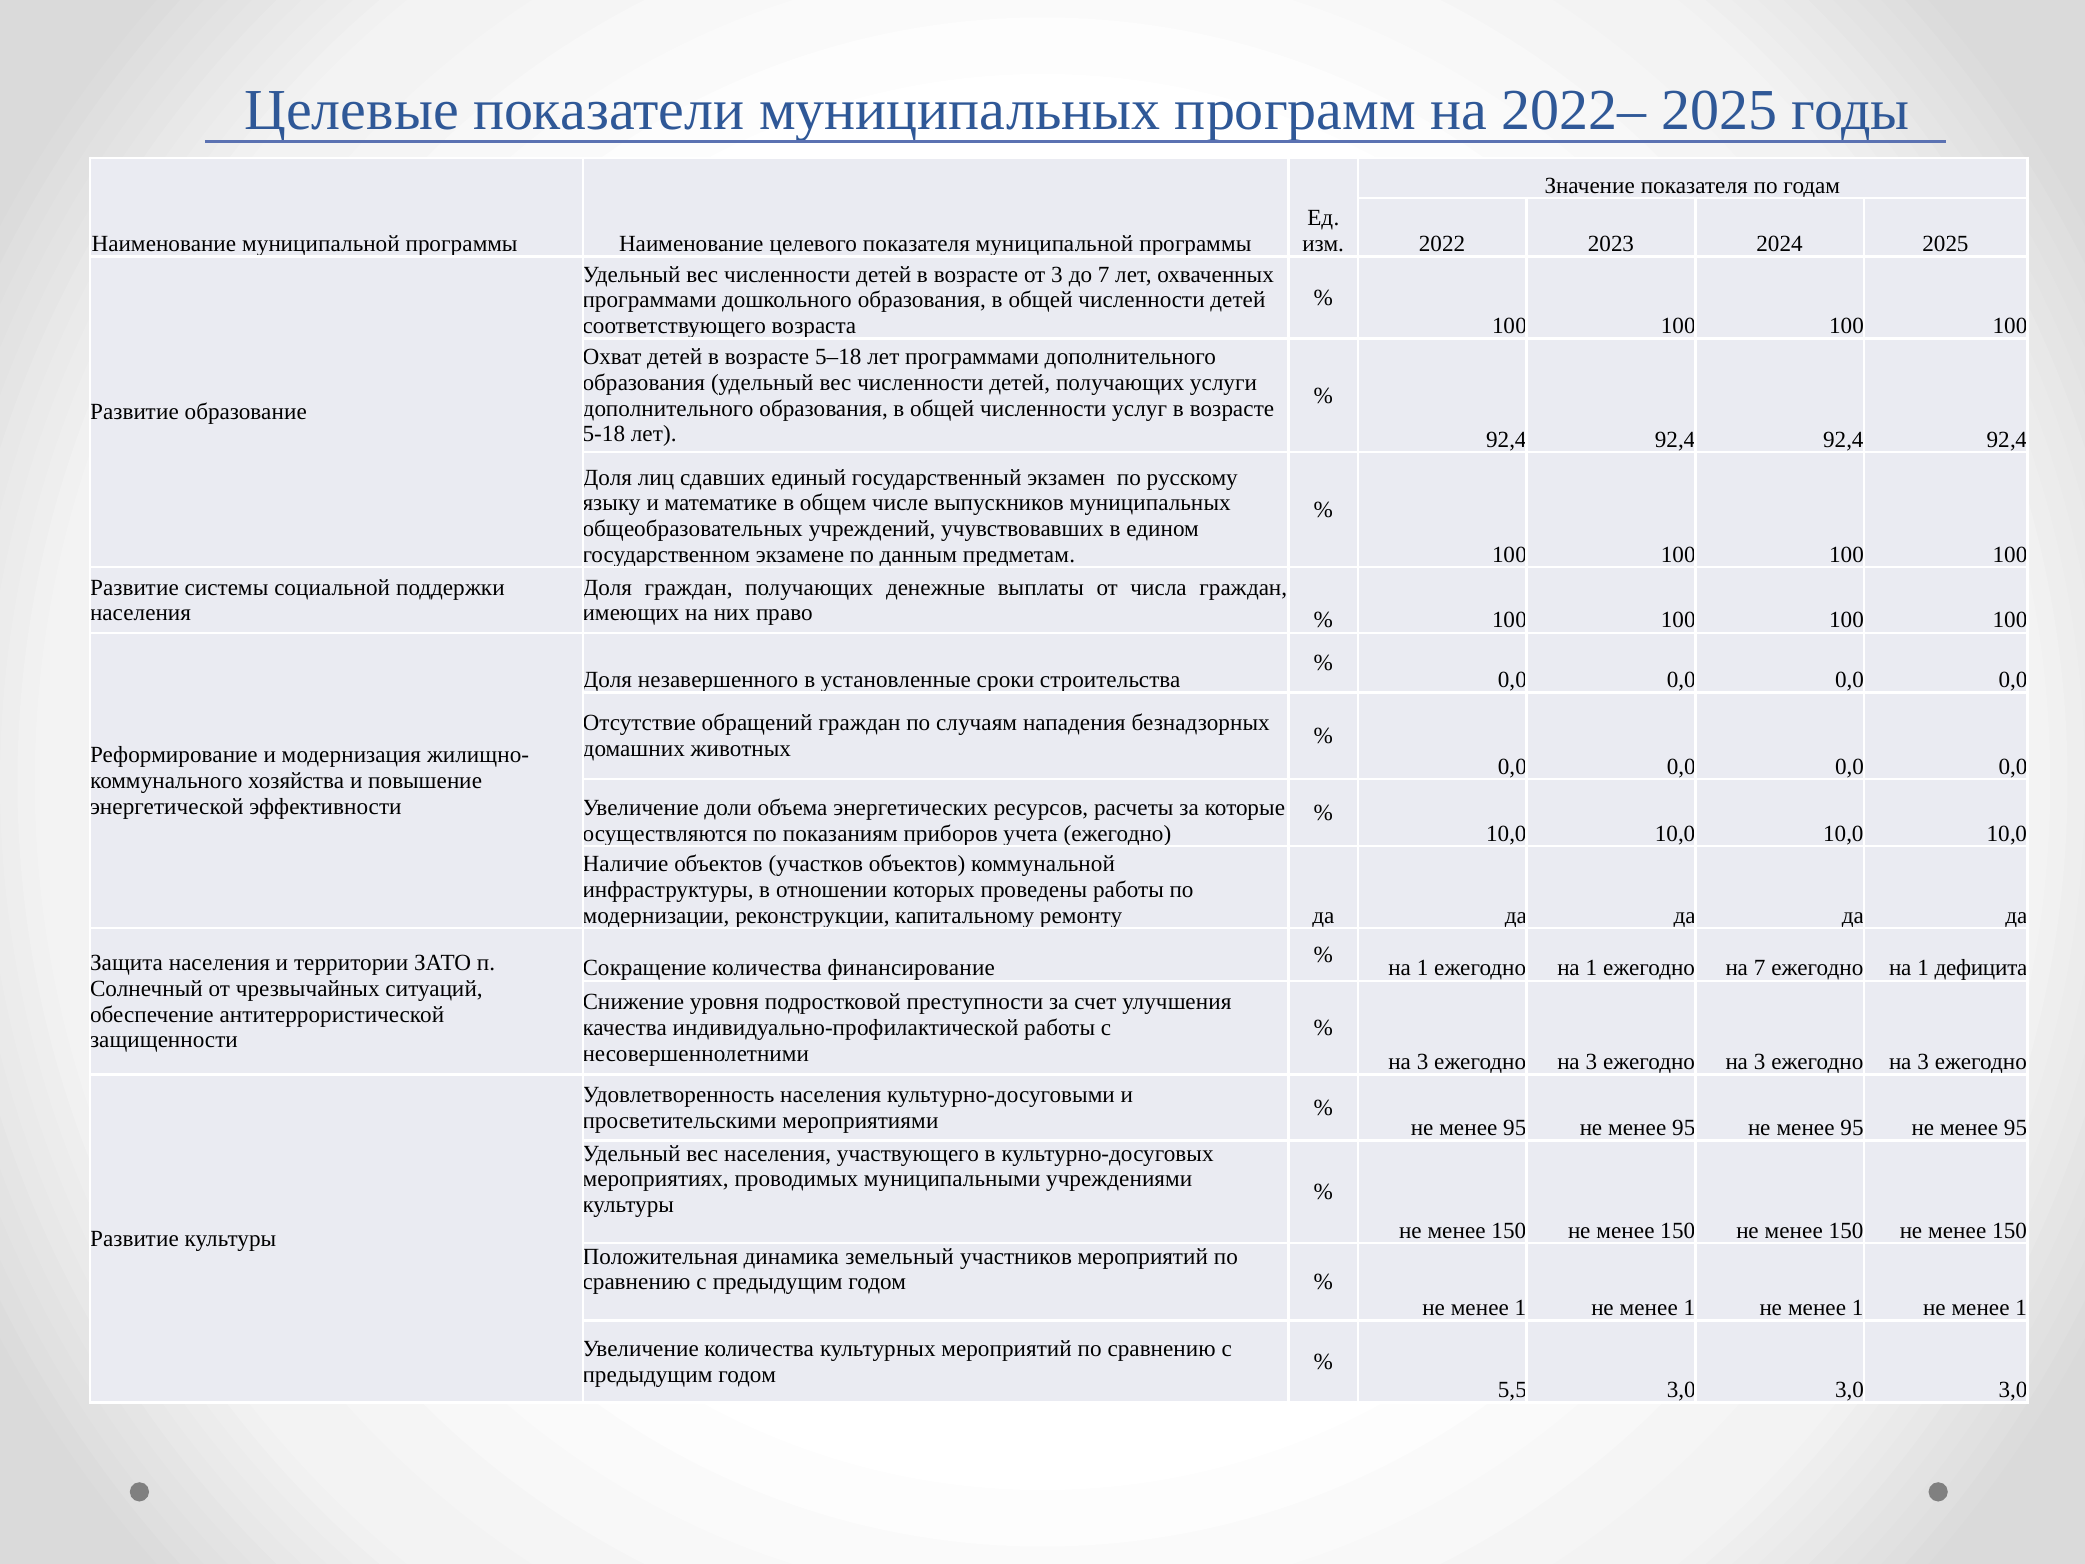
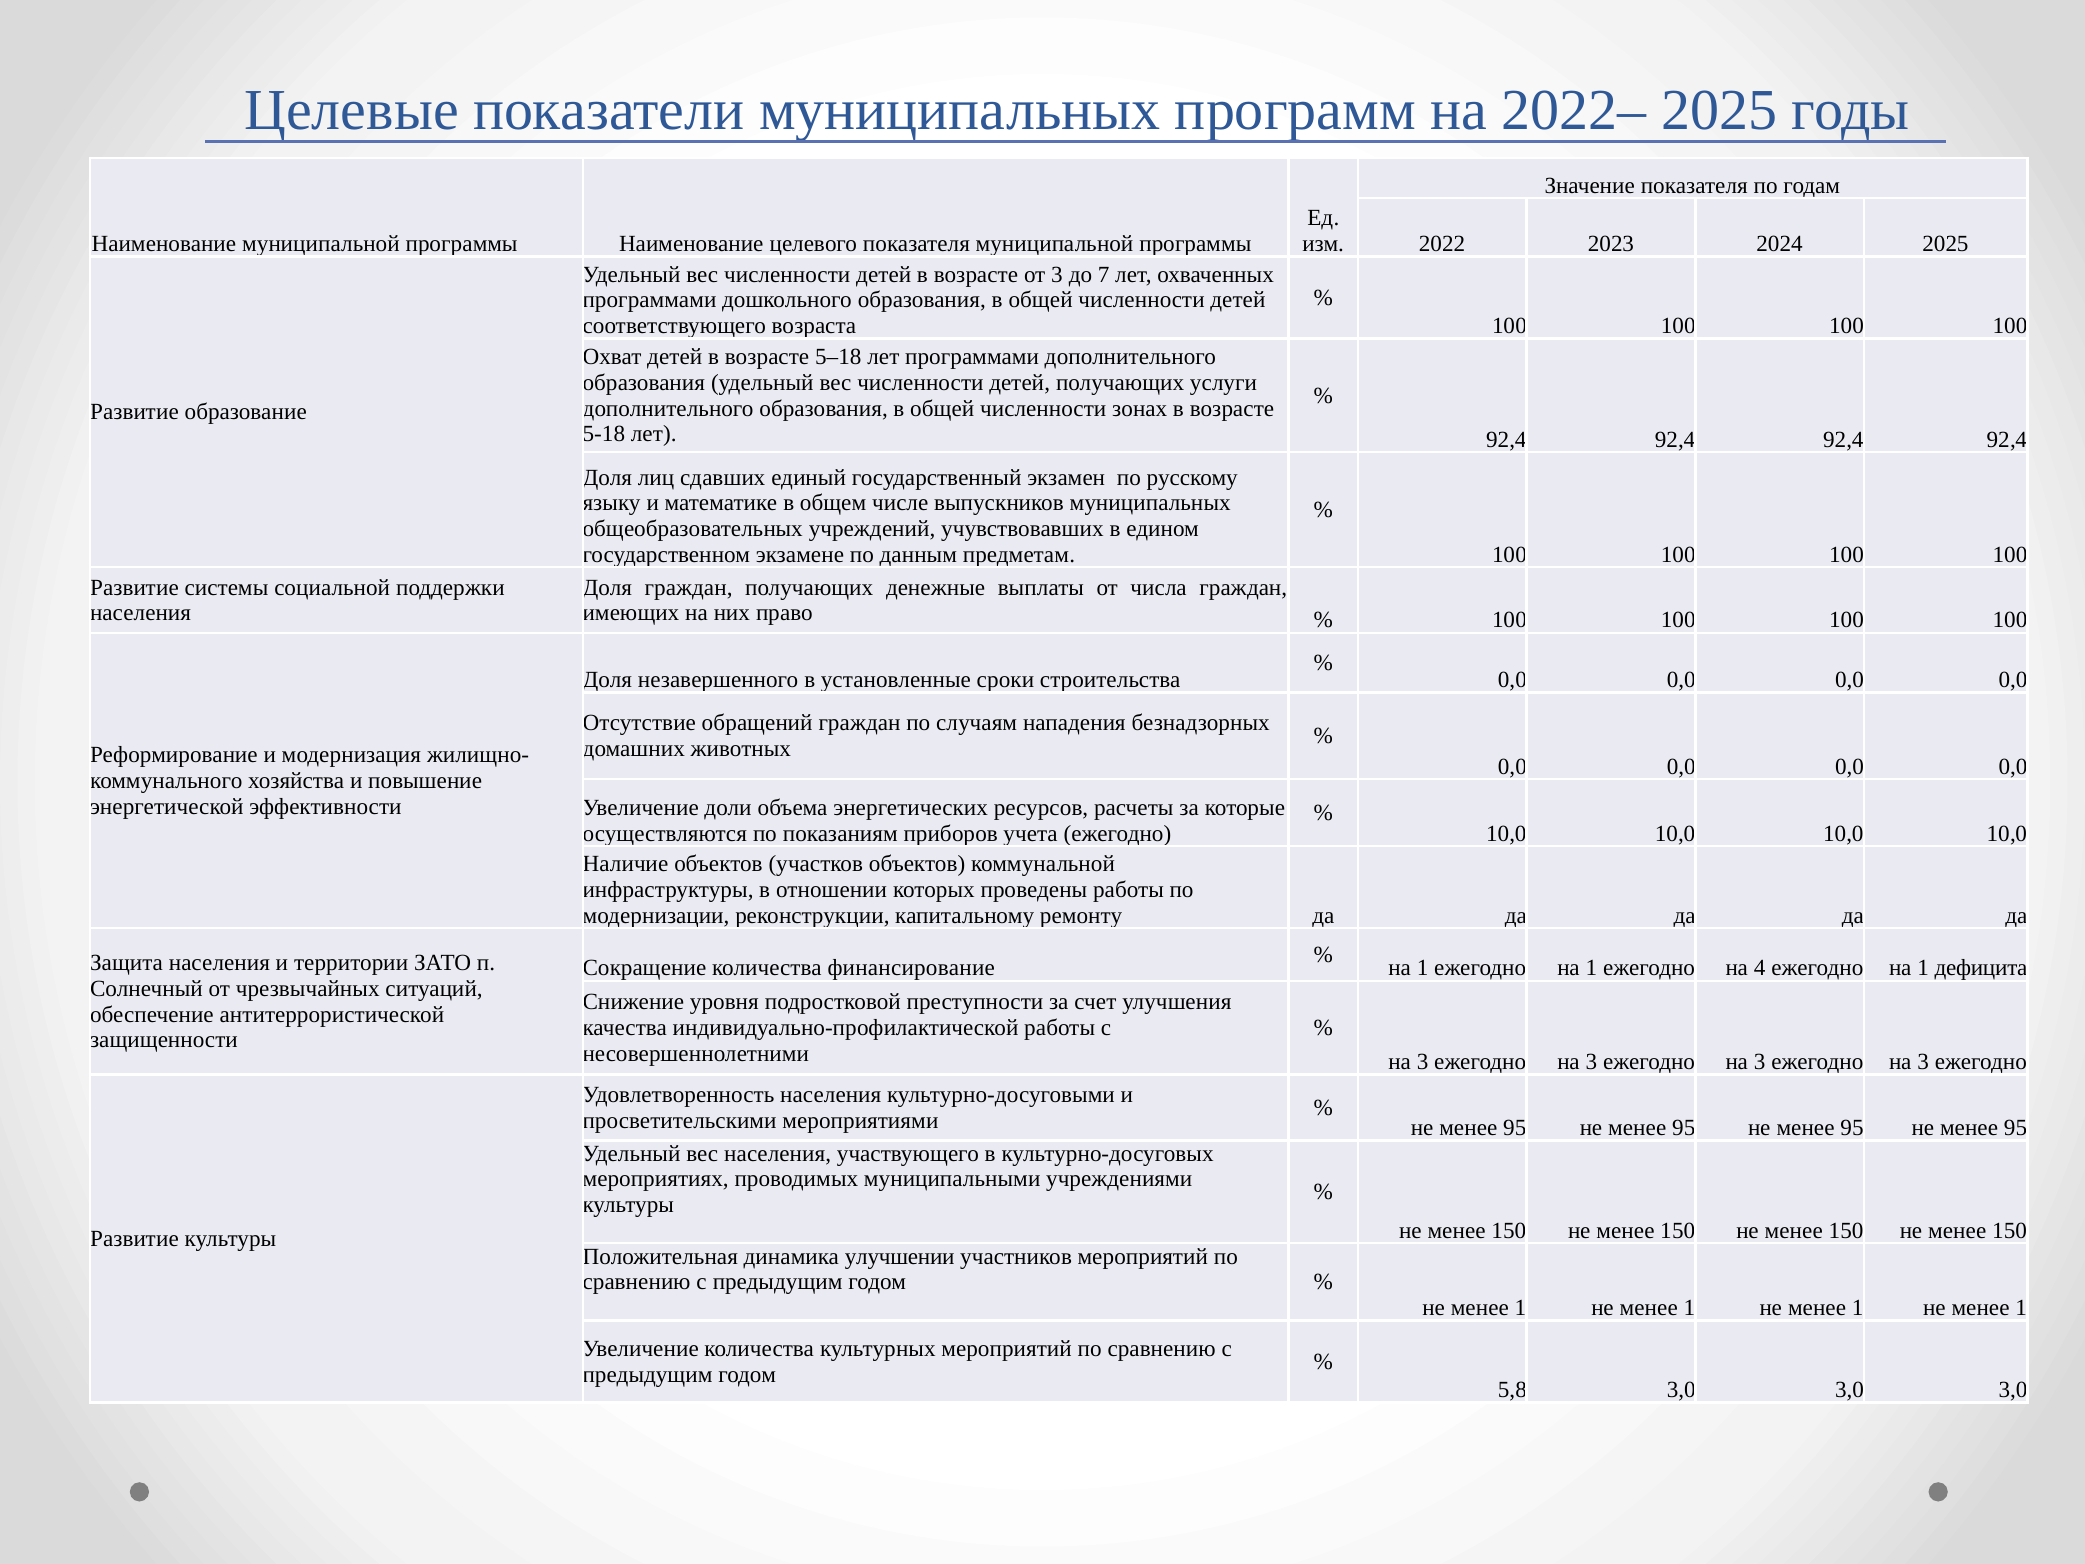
услуг: услуг -> зонах (1140, 408)
на 7: 7 -> 4 (1760, 968)
земельный: земельный -> улучшении (900, 1256)
5,5: 5,5 -> 5,8 (1512, 1390)
